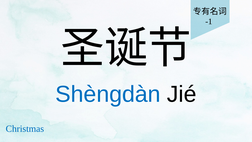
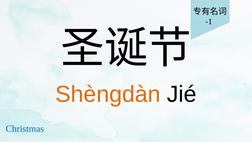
Shèngdàn colour: blue -> orange (108, 94)
